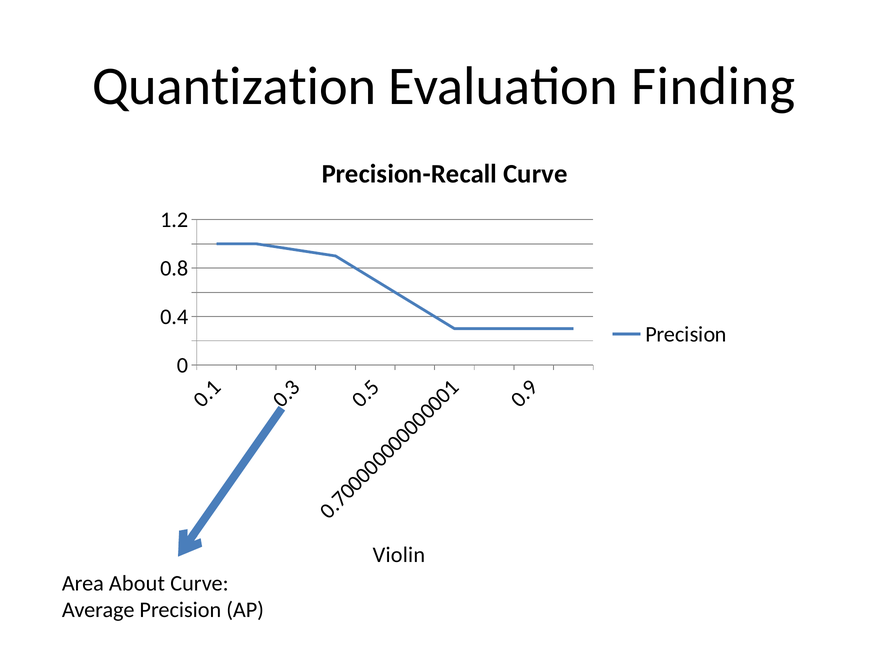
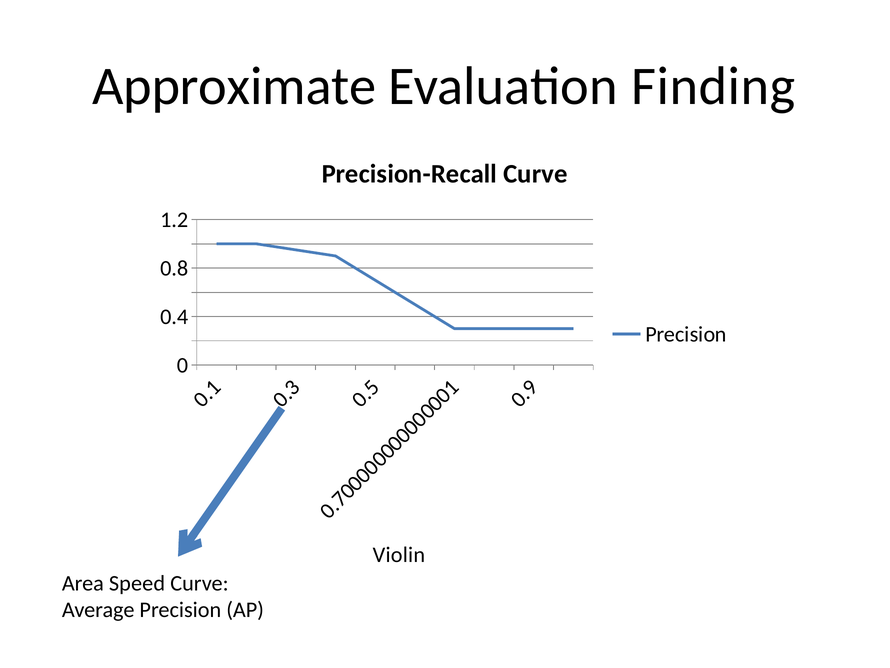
Quantization: Quantization -> Approximate (234, 86)
About: About -> Speed (137, 583)
